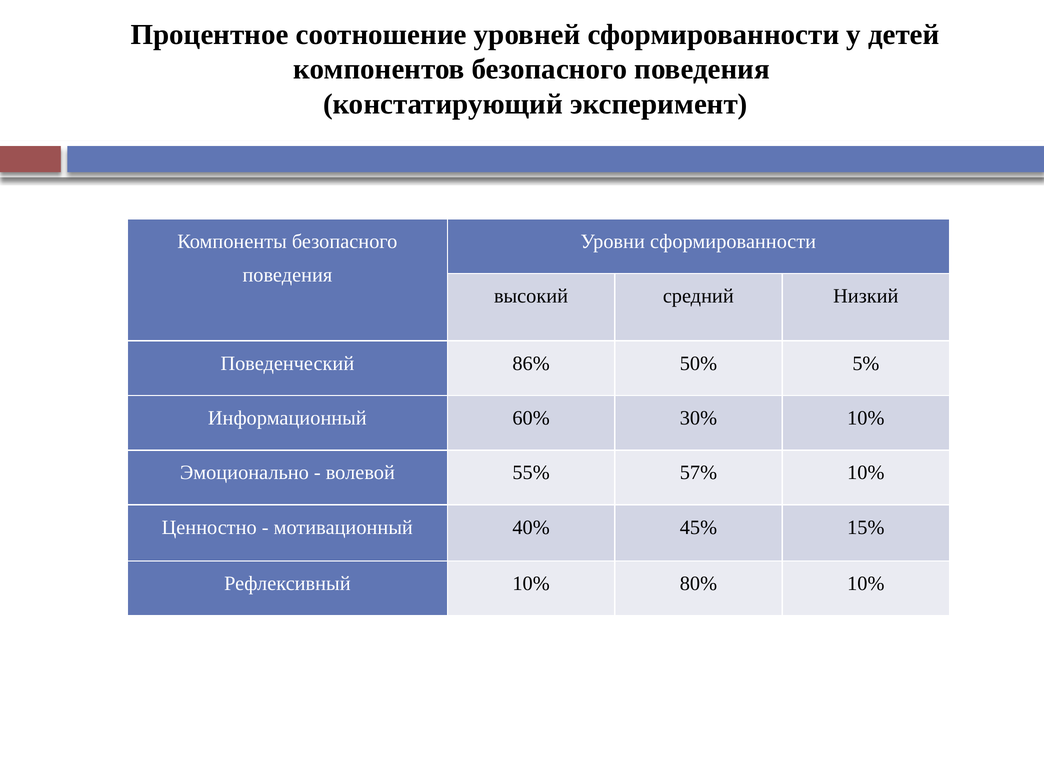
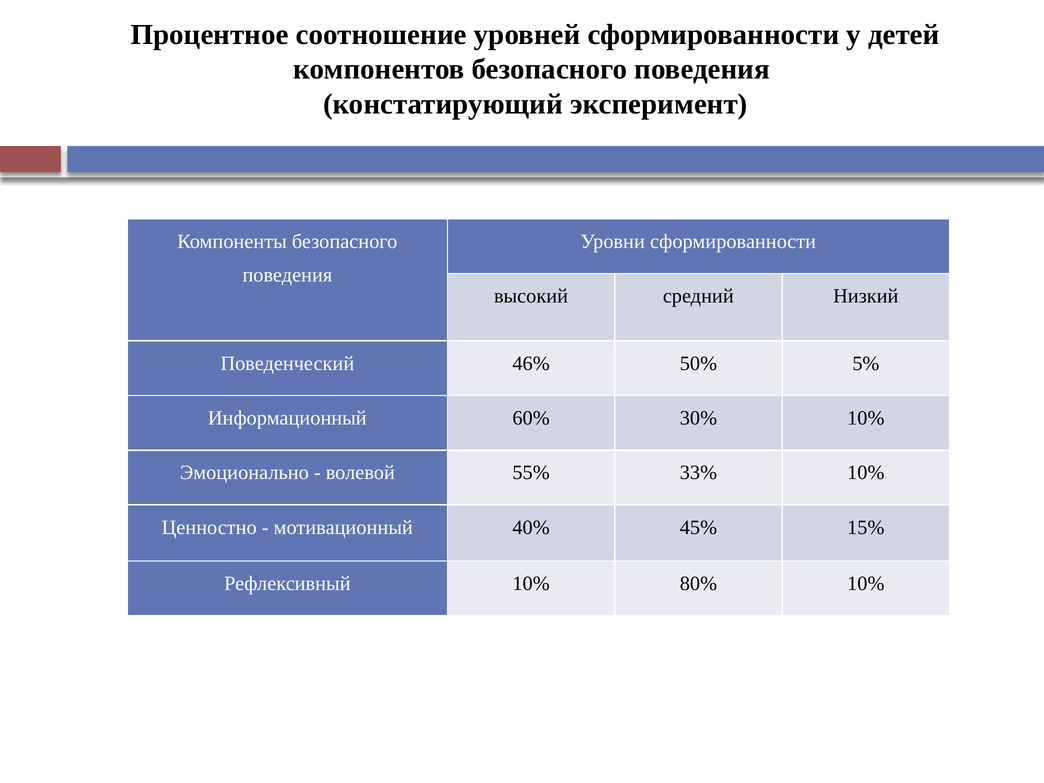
86%: 86% -> 46% (531, 363)
57%: 57% -> 33% (698, 473)
